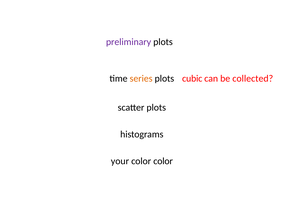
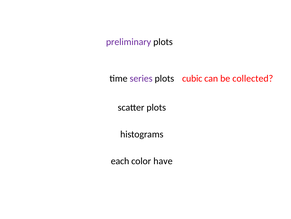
series colour: orange -> purple (141, 78)
your: your -> each (120, 161)
color color: color -> have (163, 161)
